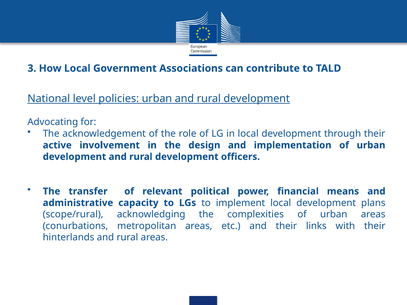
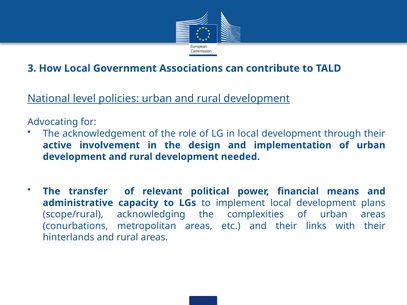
officers: officers -> needed (240, 157)
